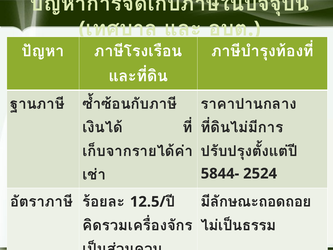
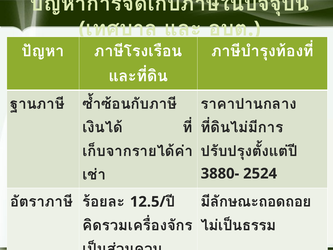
5844-: 5844- -> 3880- (220, 173)
